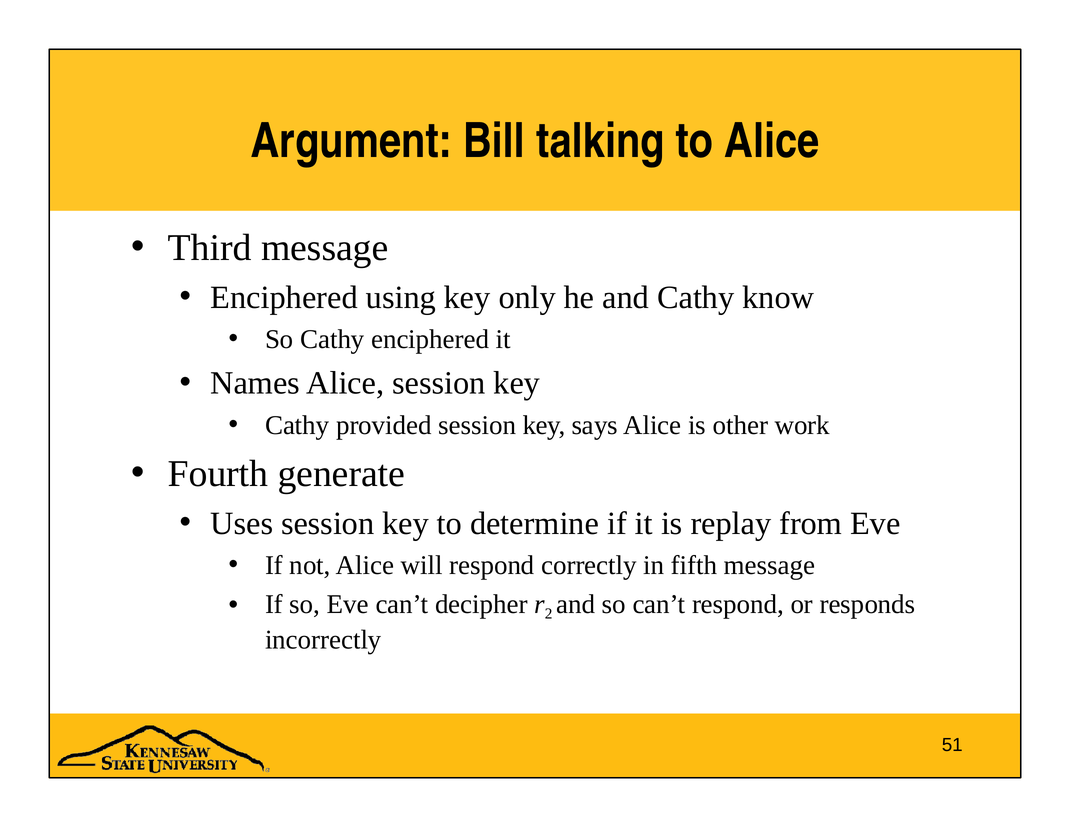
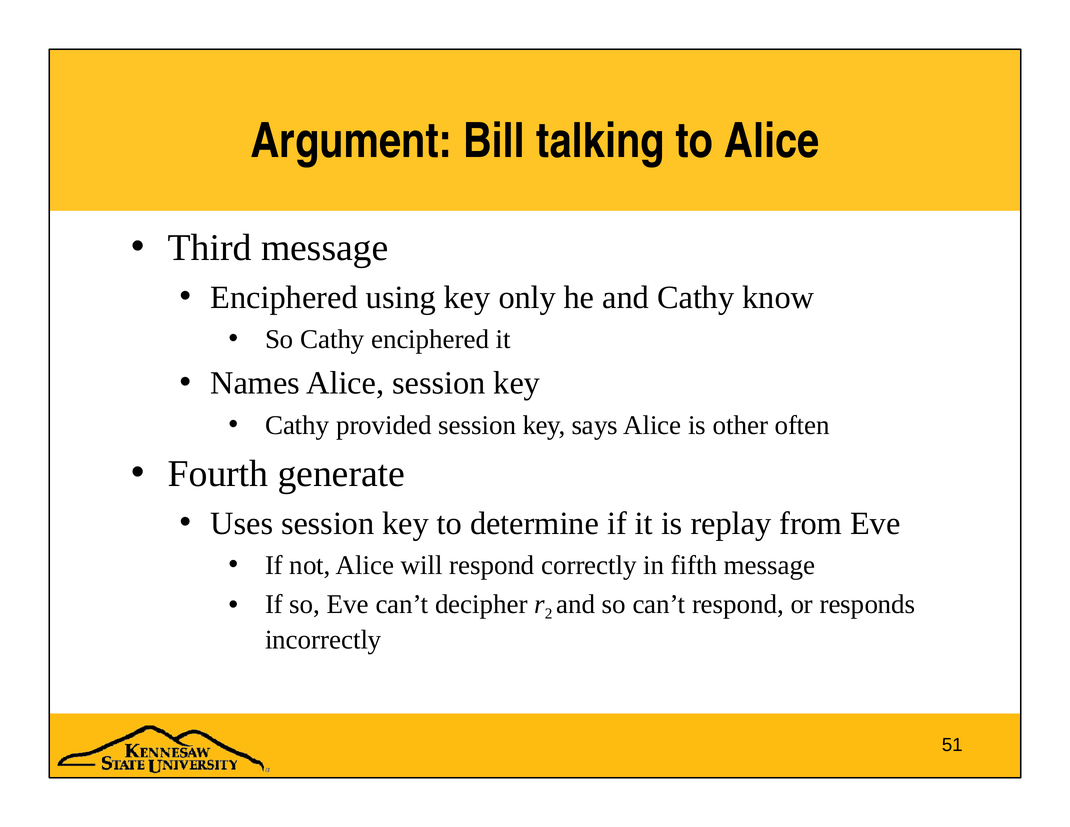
work: work -> often (802, 425)
